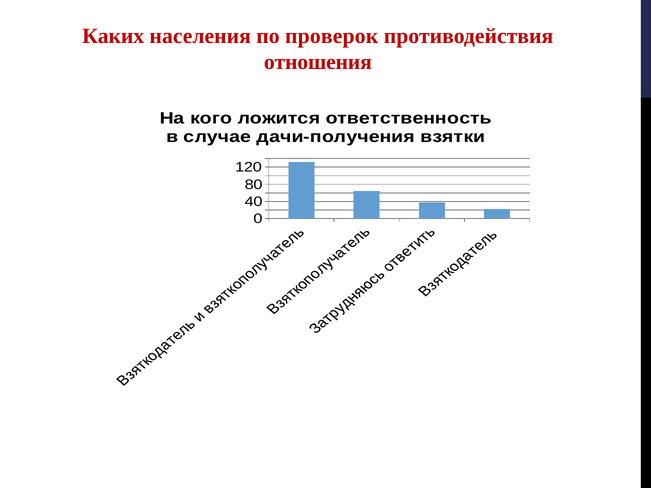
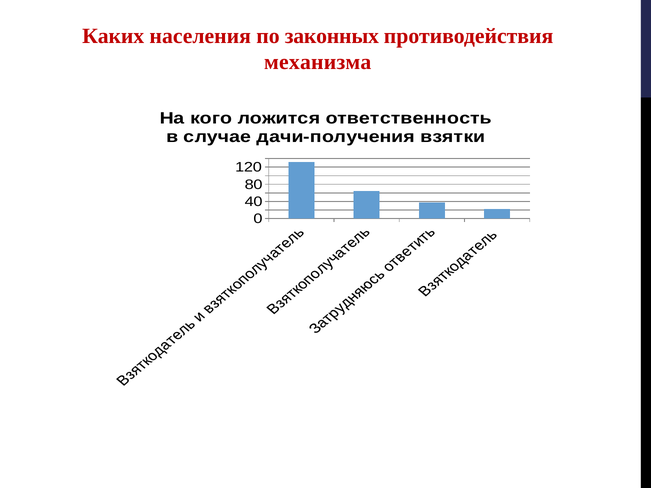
проверок: проверок -> законных (332, 36)
отношения: отношения -> механизма (318, 62)
